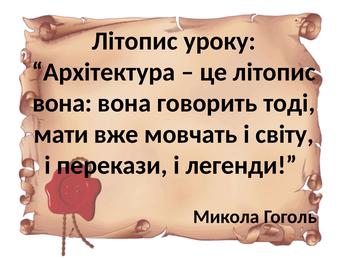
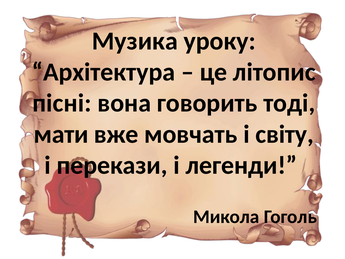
Літопис: Літопис -> Музика (135, 41)
вона: вона -> пісні (62, 103)
